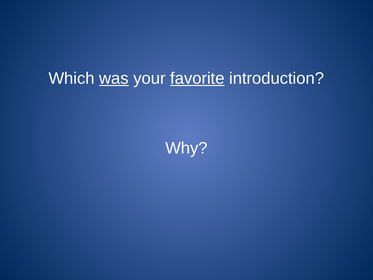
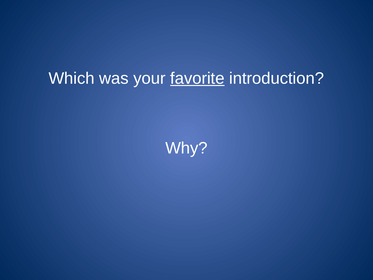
was underline: present -> none (114, 78)
